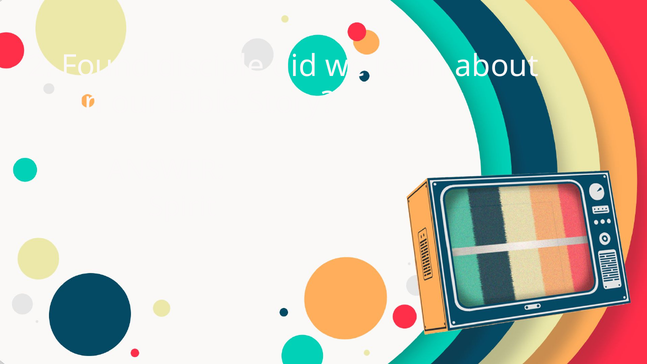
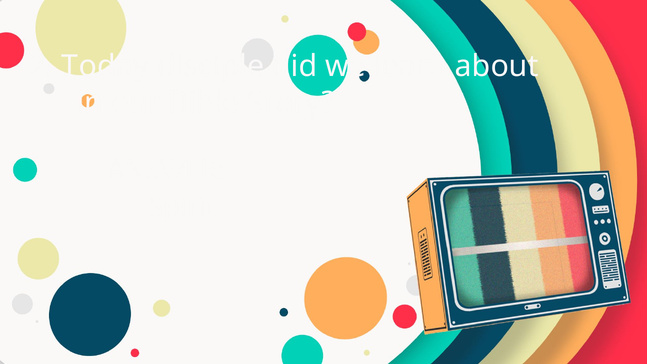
Found: Found -> Today (105, 66)
